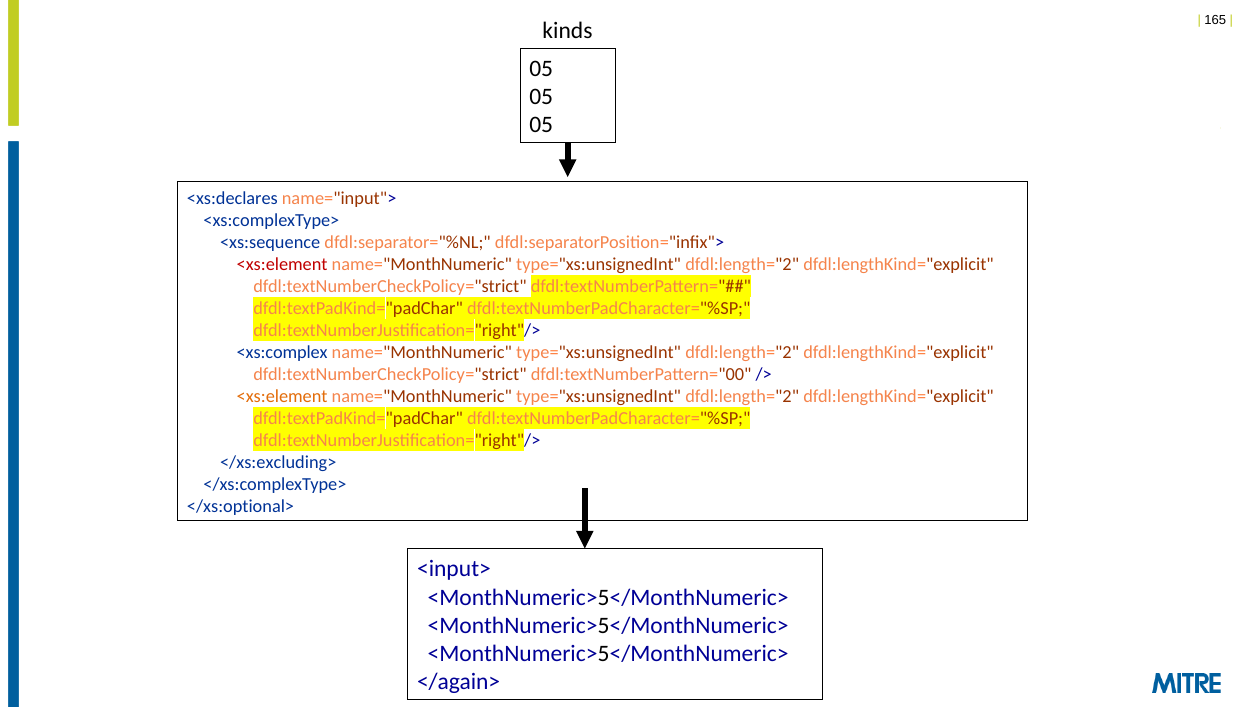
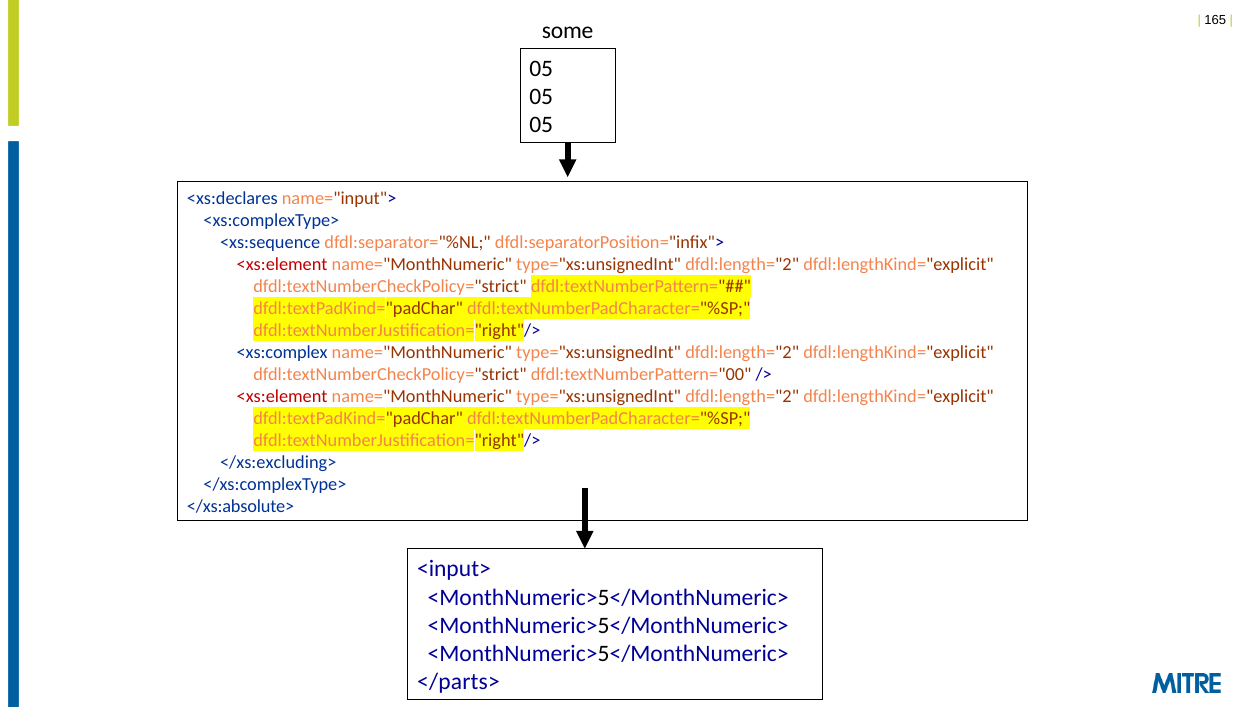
kinds: kinds -> some (568, 30)
<xs:element colour: orange -> red (282, 396)
</xs:optional>: </xs:optional> -> </xs:absolute> (241, 506)
</again>: </again> -> </parts> (458, 682)
